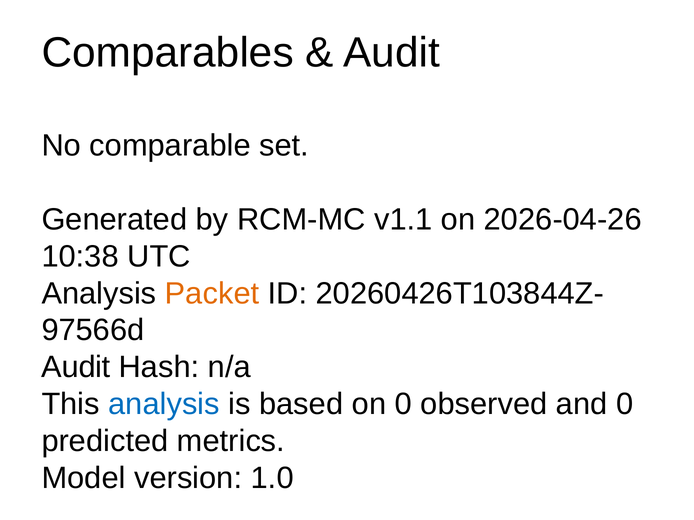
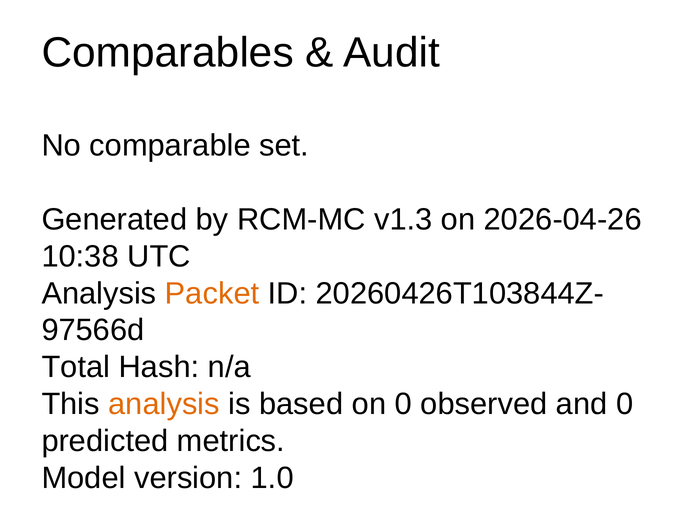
v1.1: v1.1 -> v1.3 (403, 220)
Audit: Audit -> Total (76, 368)
analysis colour: blue -> orange (164, 405)
